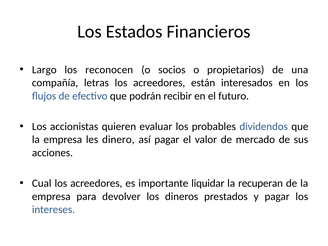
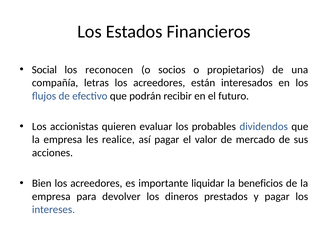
Largo: Largo -> Social (44, 70)
dinero: dinero -> realice (118, 140)
Cual: Cual -> Bien (42, 183)
recuperan: recuperan -> beneficios (261, 183)
